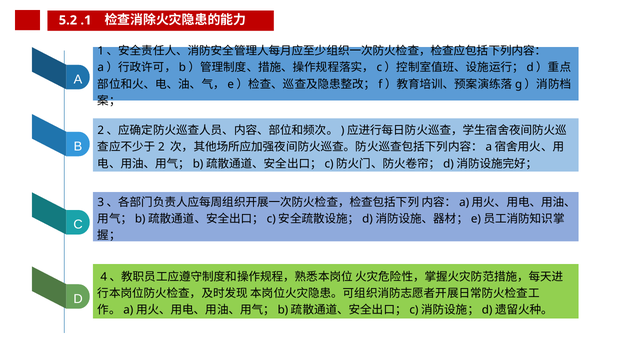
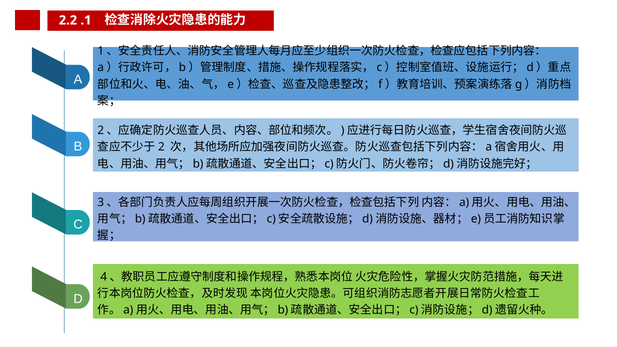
5.2: 5.2 -> 2.2 (68, 20)
